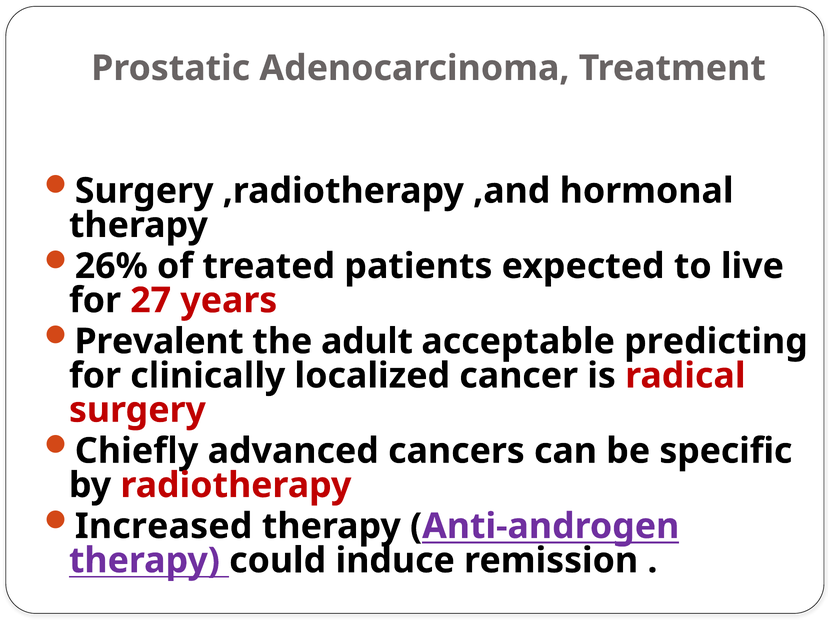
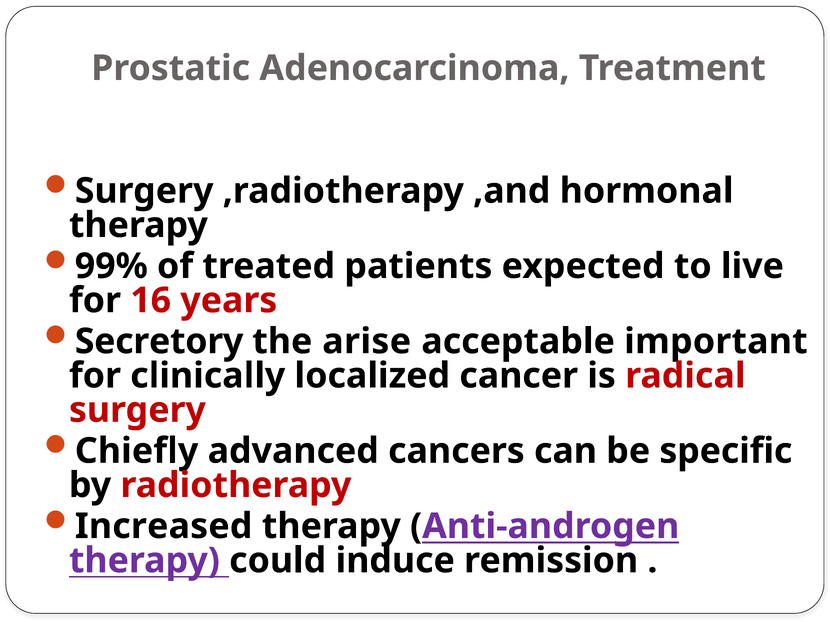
26%: 26% -> 99% (111, 266)
27: 27 -> 16 (151, 301)
Prevalent: Prevalent -> Secretory (159, 342)
adult: adult -> arise (367, 342)
predicting: predicting -> important (716, 342)
